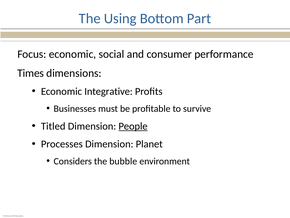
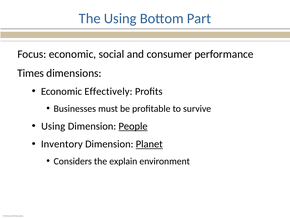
Integrative: Integrative -> Effectively (108, 91)
Titled: Titled -> Using (53, 126)
Processes: Processes -> Inventory (62, 144)
Planet underline: none -> present (149, 144)
bubble: bubble -> explain (123, 161)
